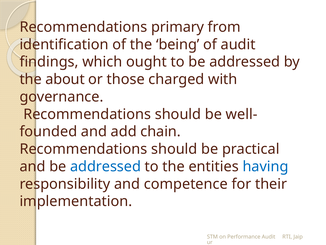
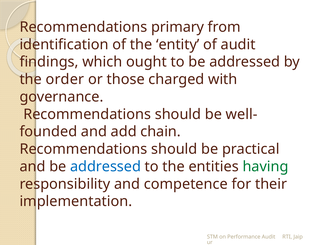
being: being -> entity (178, 44)
about: about -> order (65, 79)
having colour: blue -> green (266, 166)
